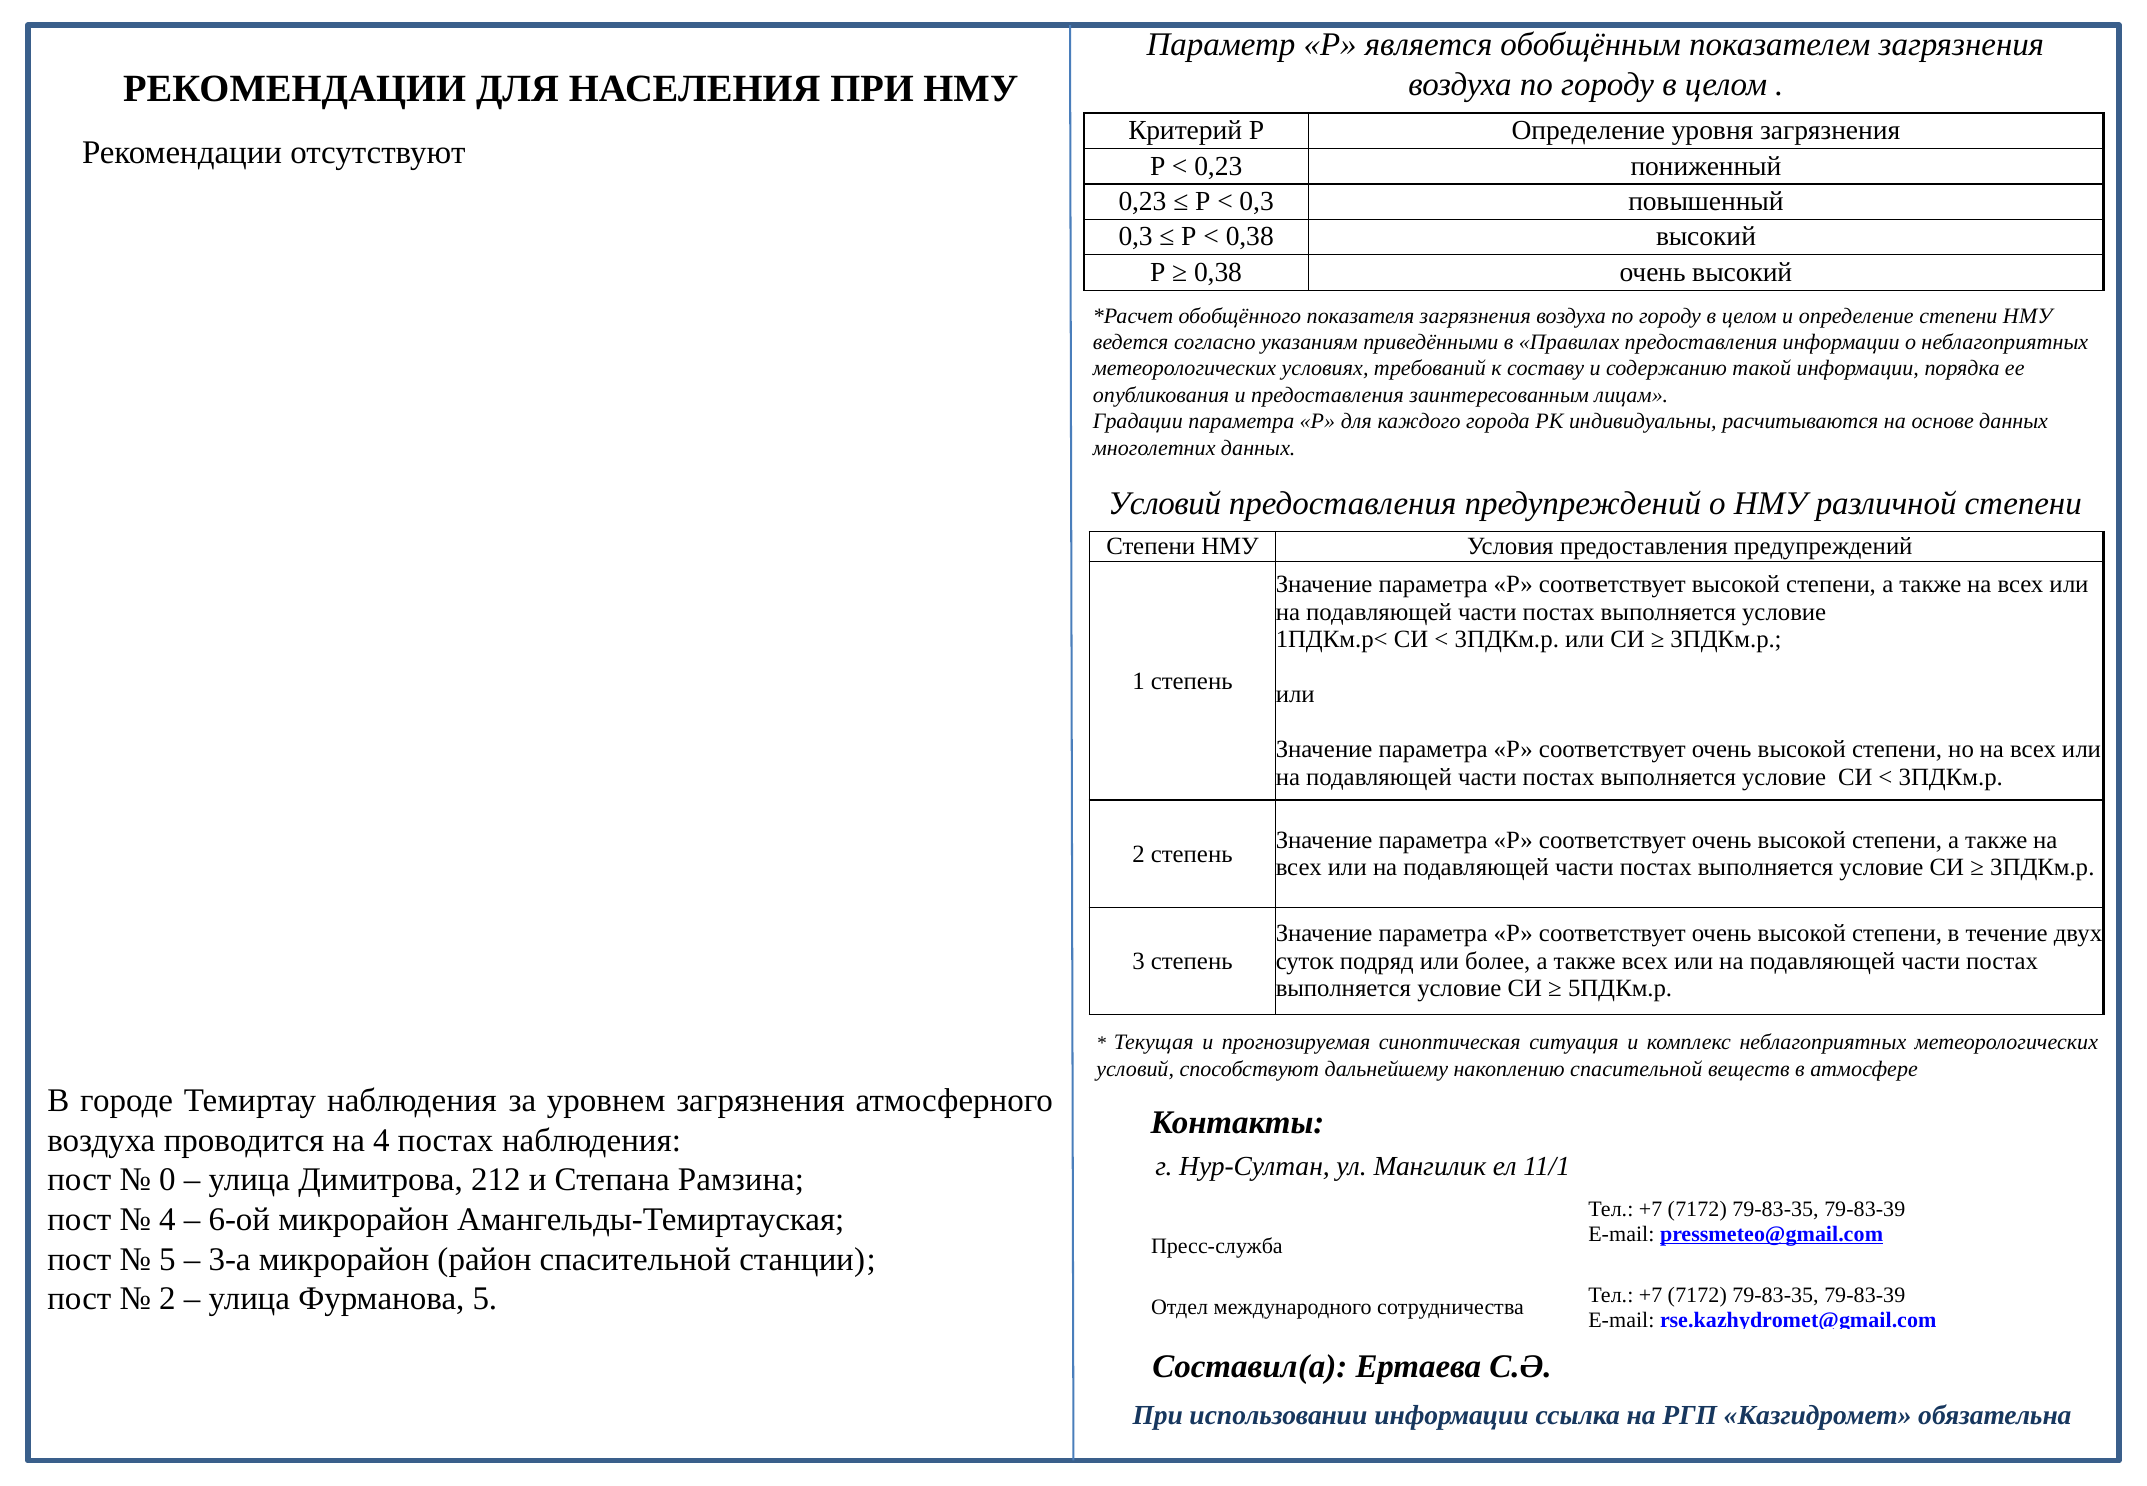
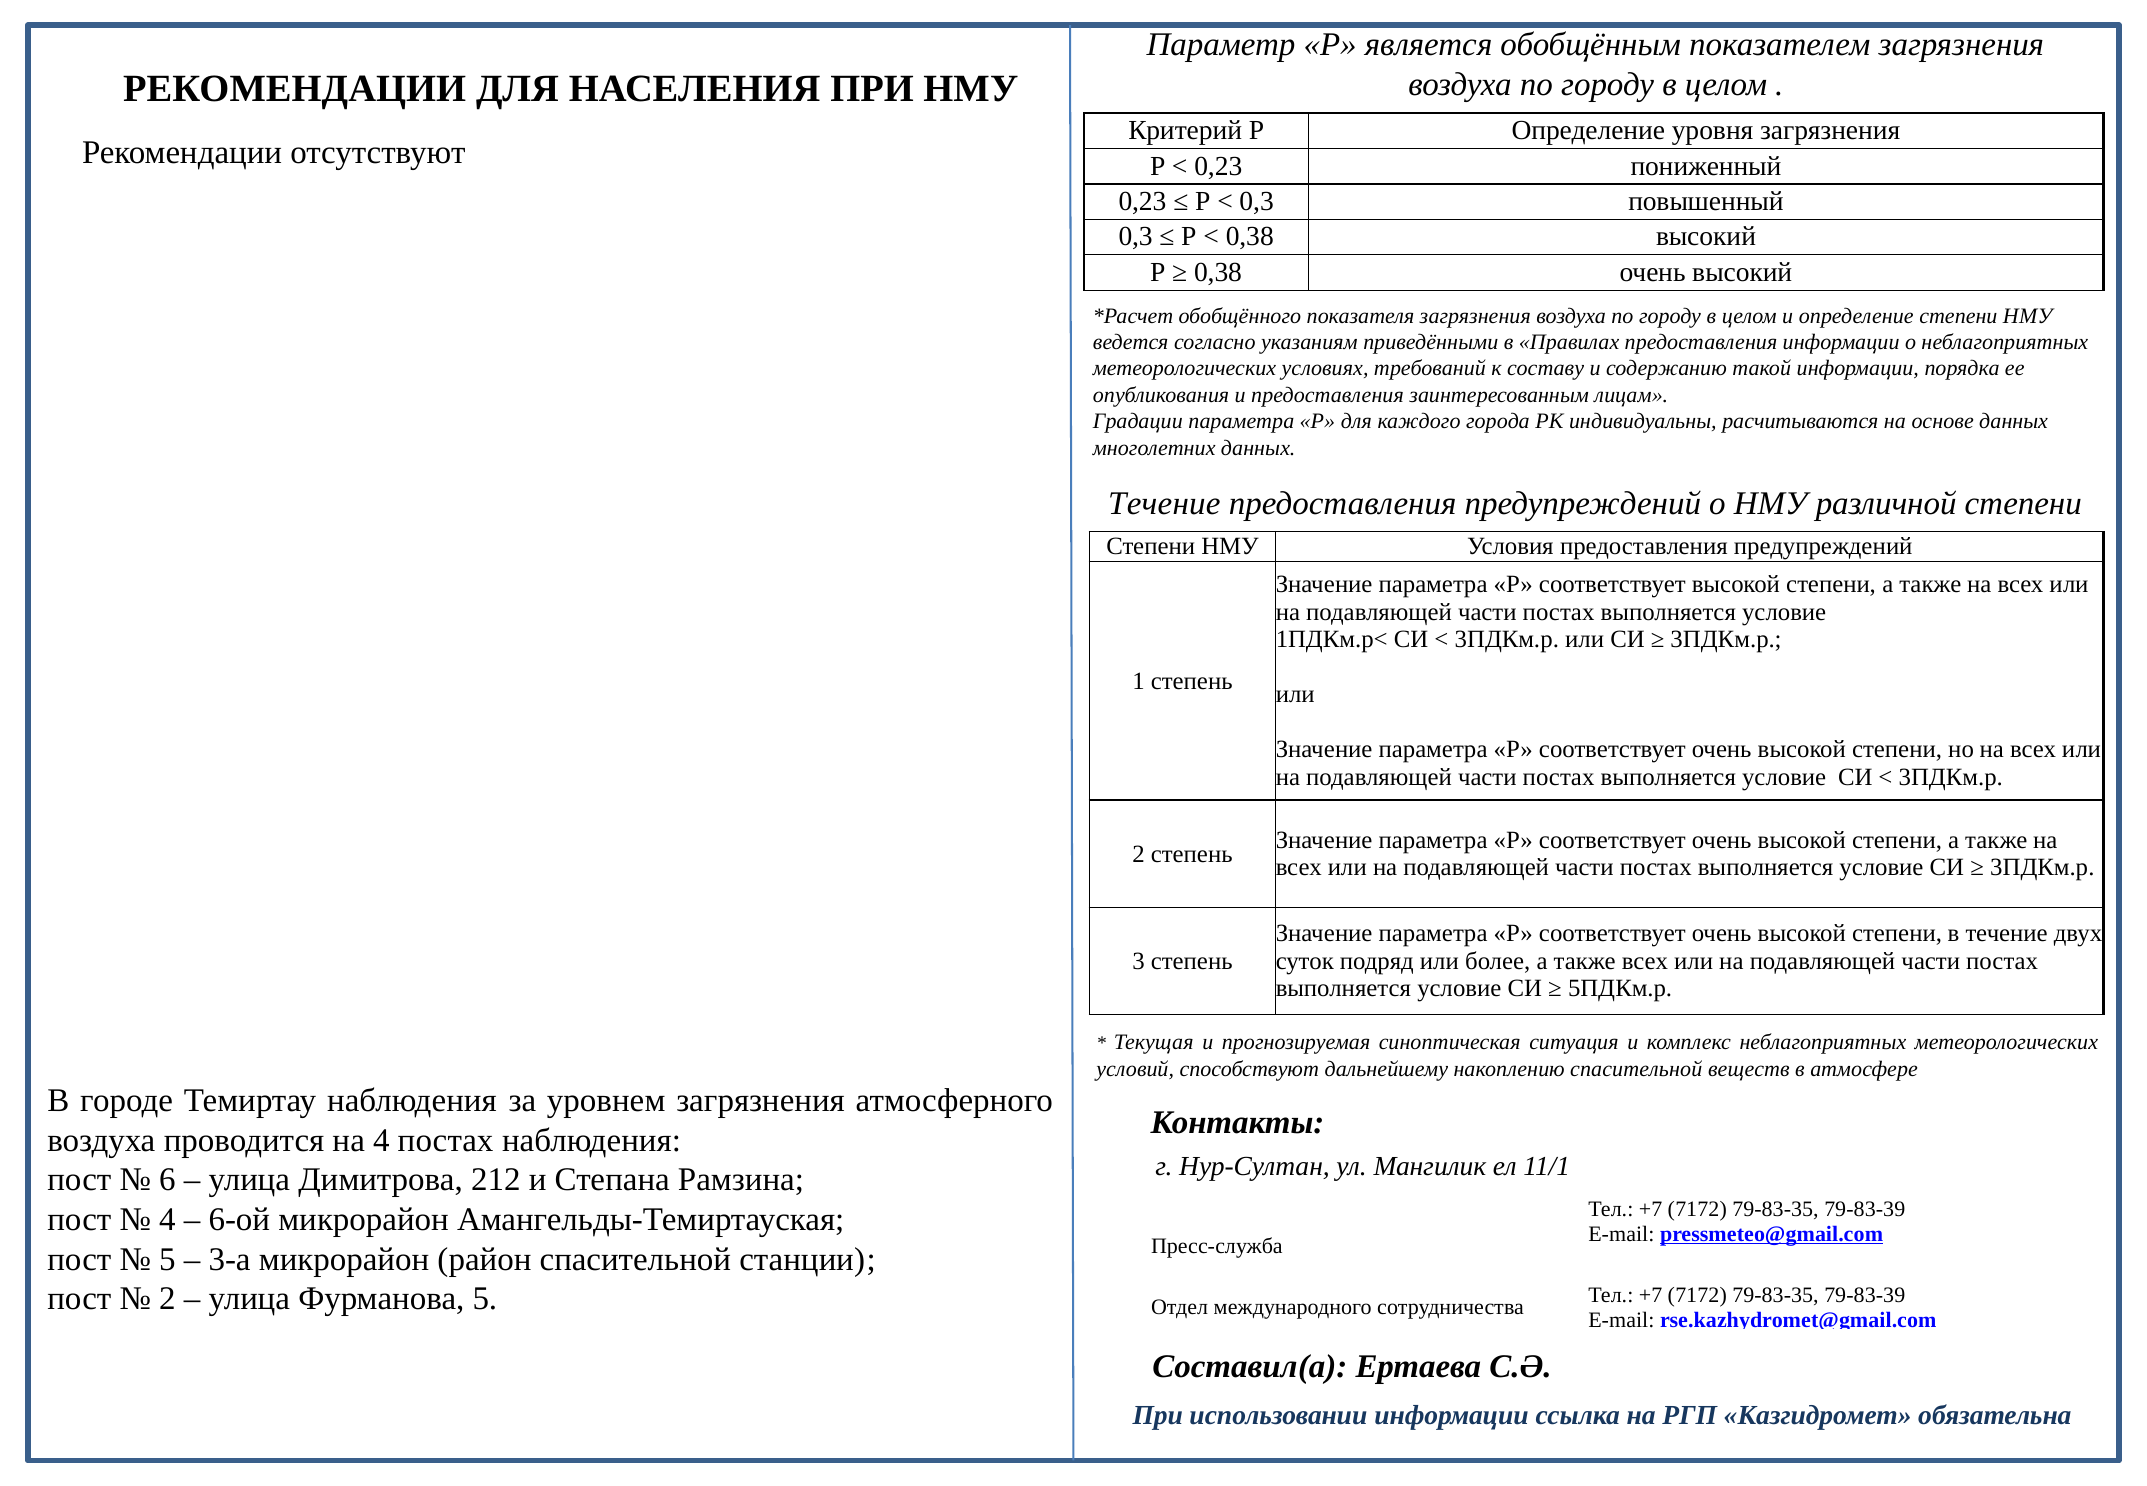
Условий: Условий -> Течение (1164, 503)
0: 0 -> 6 (167, 1180)
